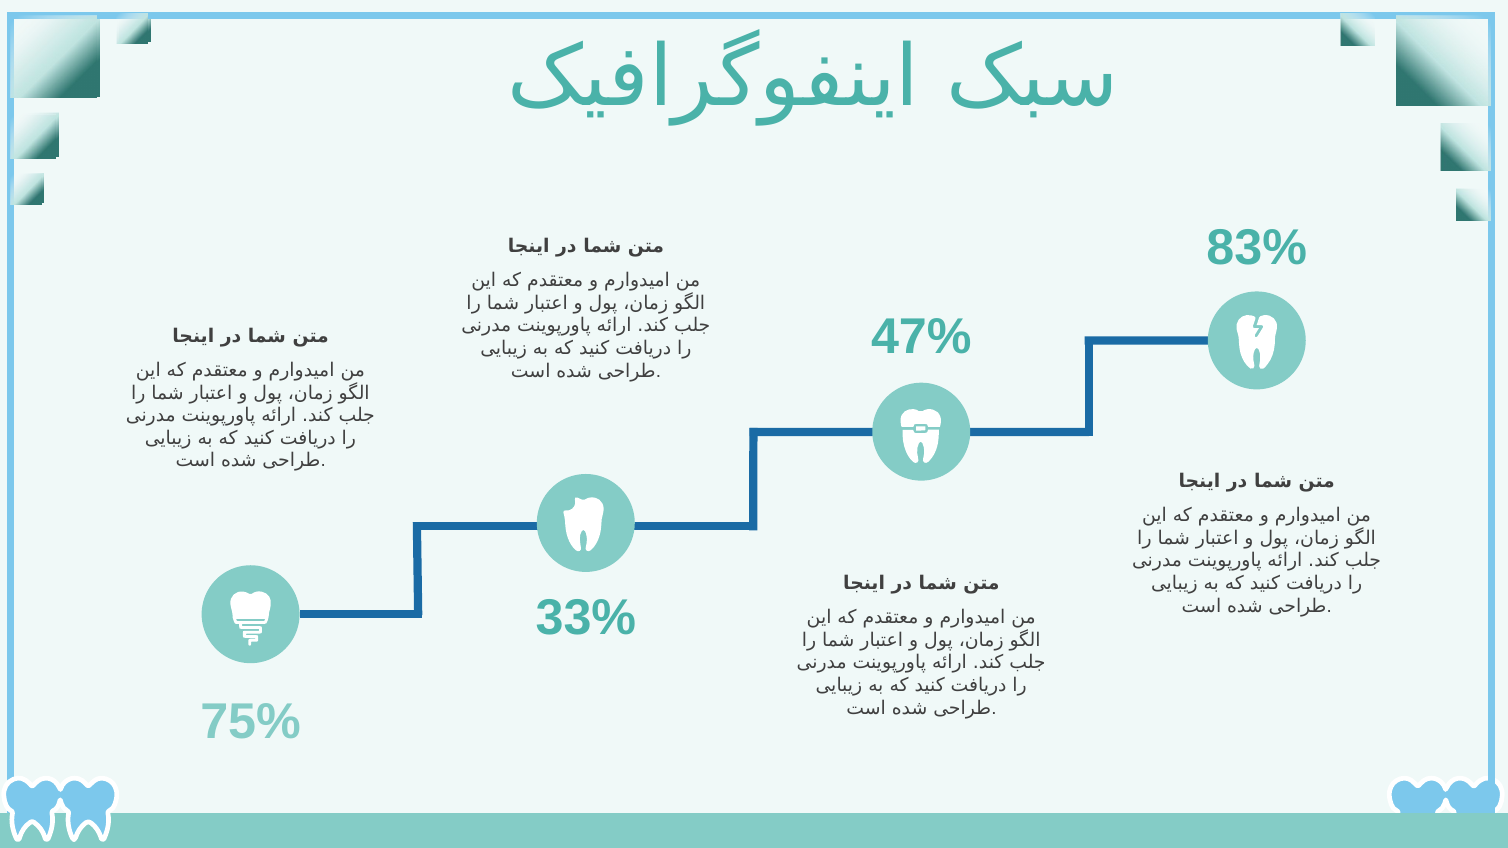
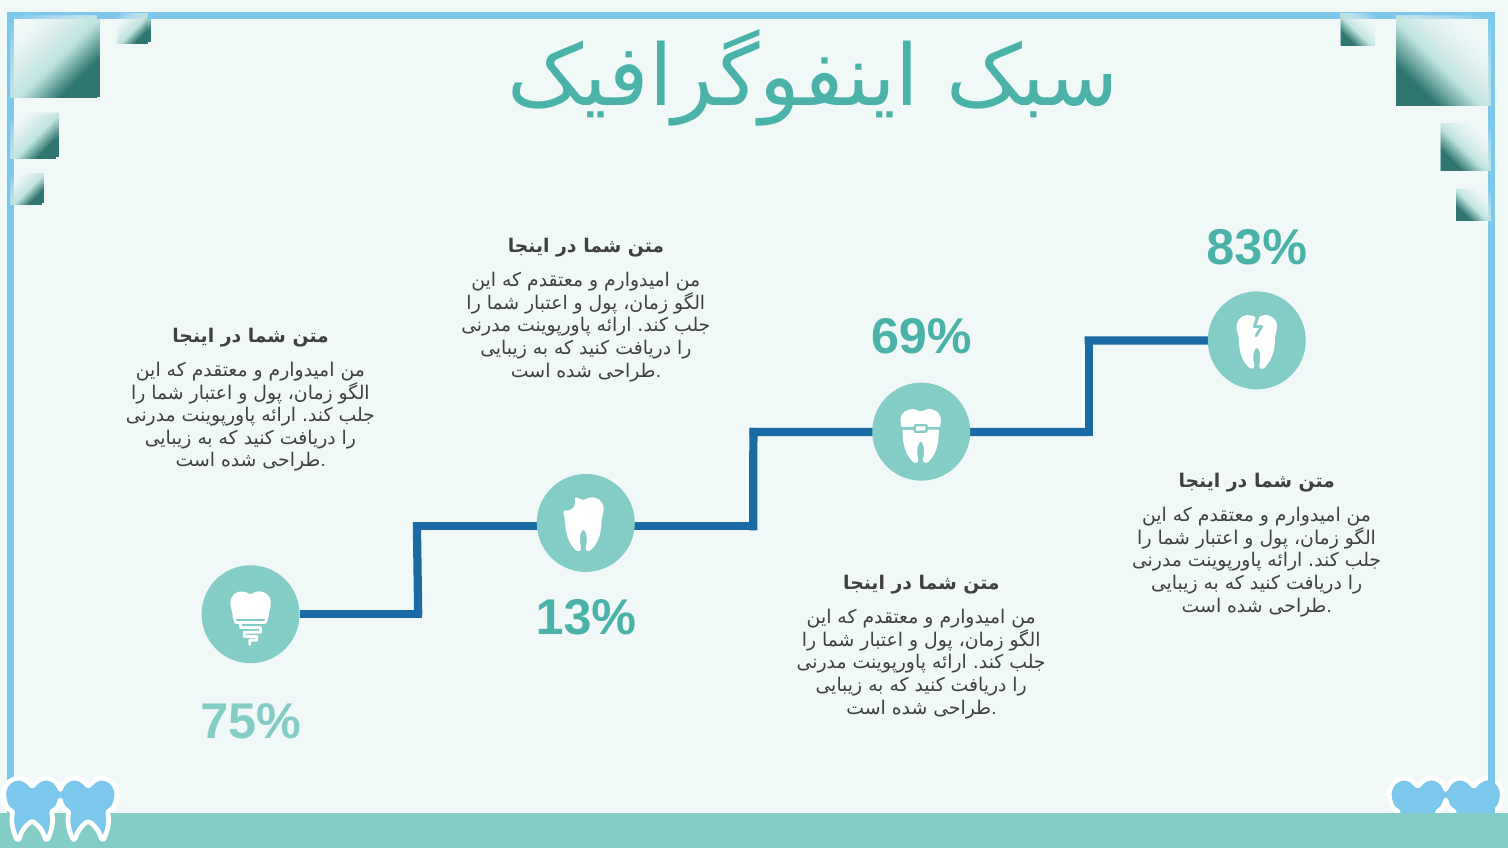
47%: 47% -> 69% (921, 337)
33%: 33% -> 13% (586, 619)
